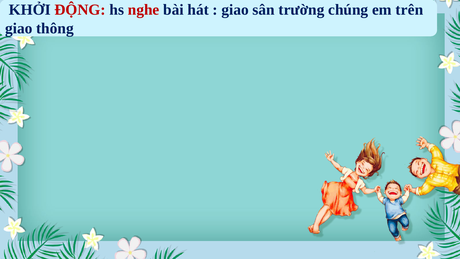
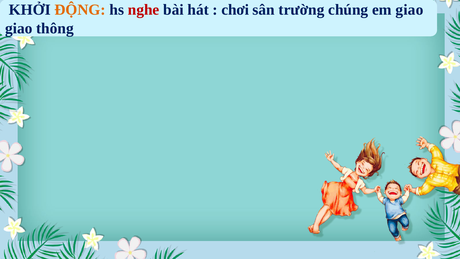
ĐỘNG colour: red -> orange (80, 10)
giao: giao -> chơi (235, 10)
em trên: trên -> giao (410, 10)
